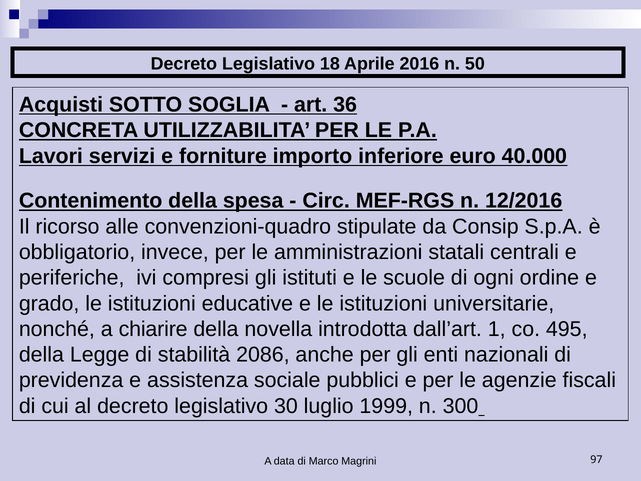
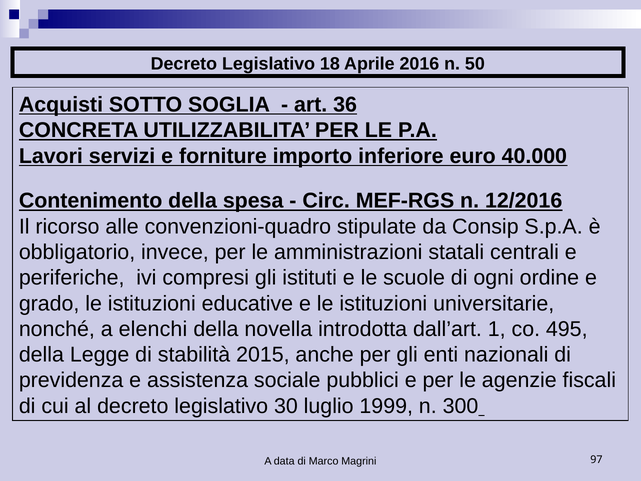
chiarire: chiarire -> elenchi (153, 329)
2086: 2086 -> 2015 (263, 355)
